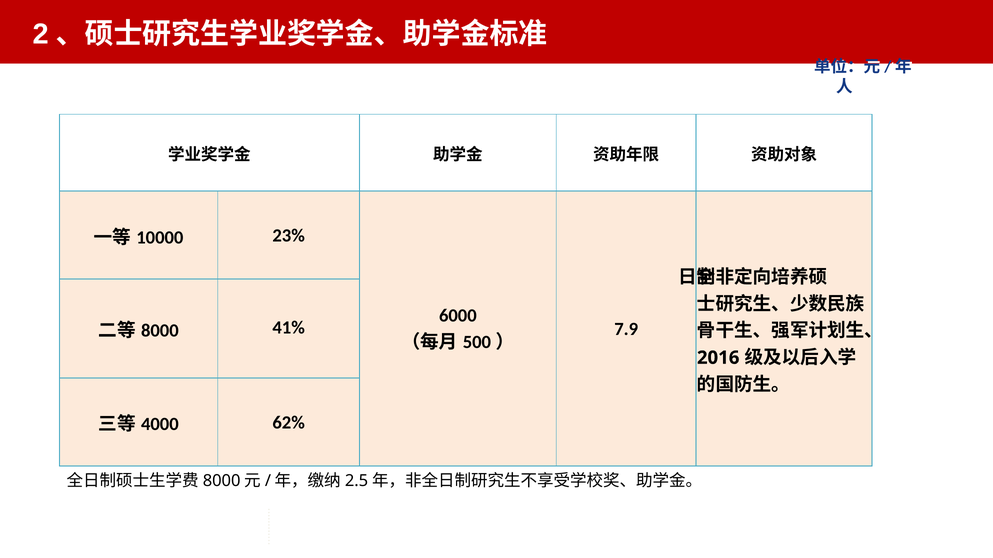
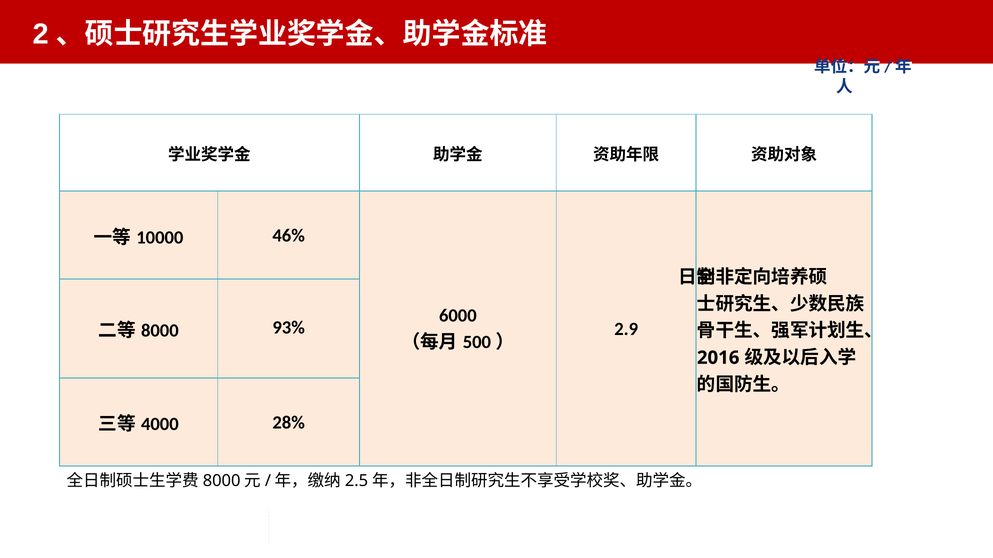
23%: 23% -> 46% (289, 236)
7.9: 7.9 -> 2.9 (626, 329)
41%: 41% -> 93% (289, 328)
62%: 62% -> 28% (289, 423)
